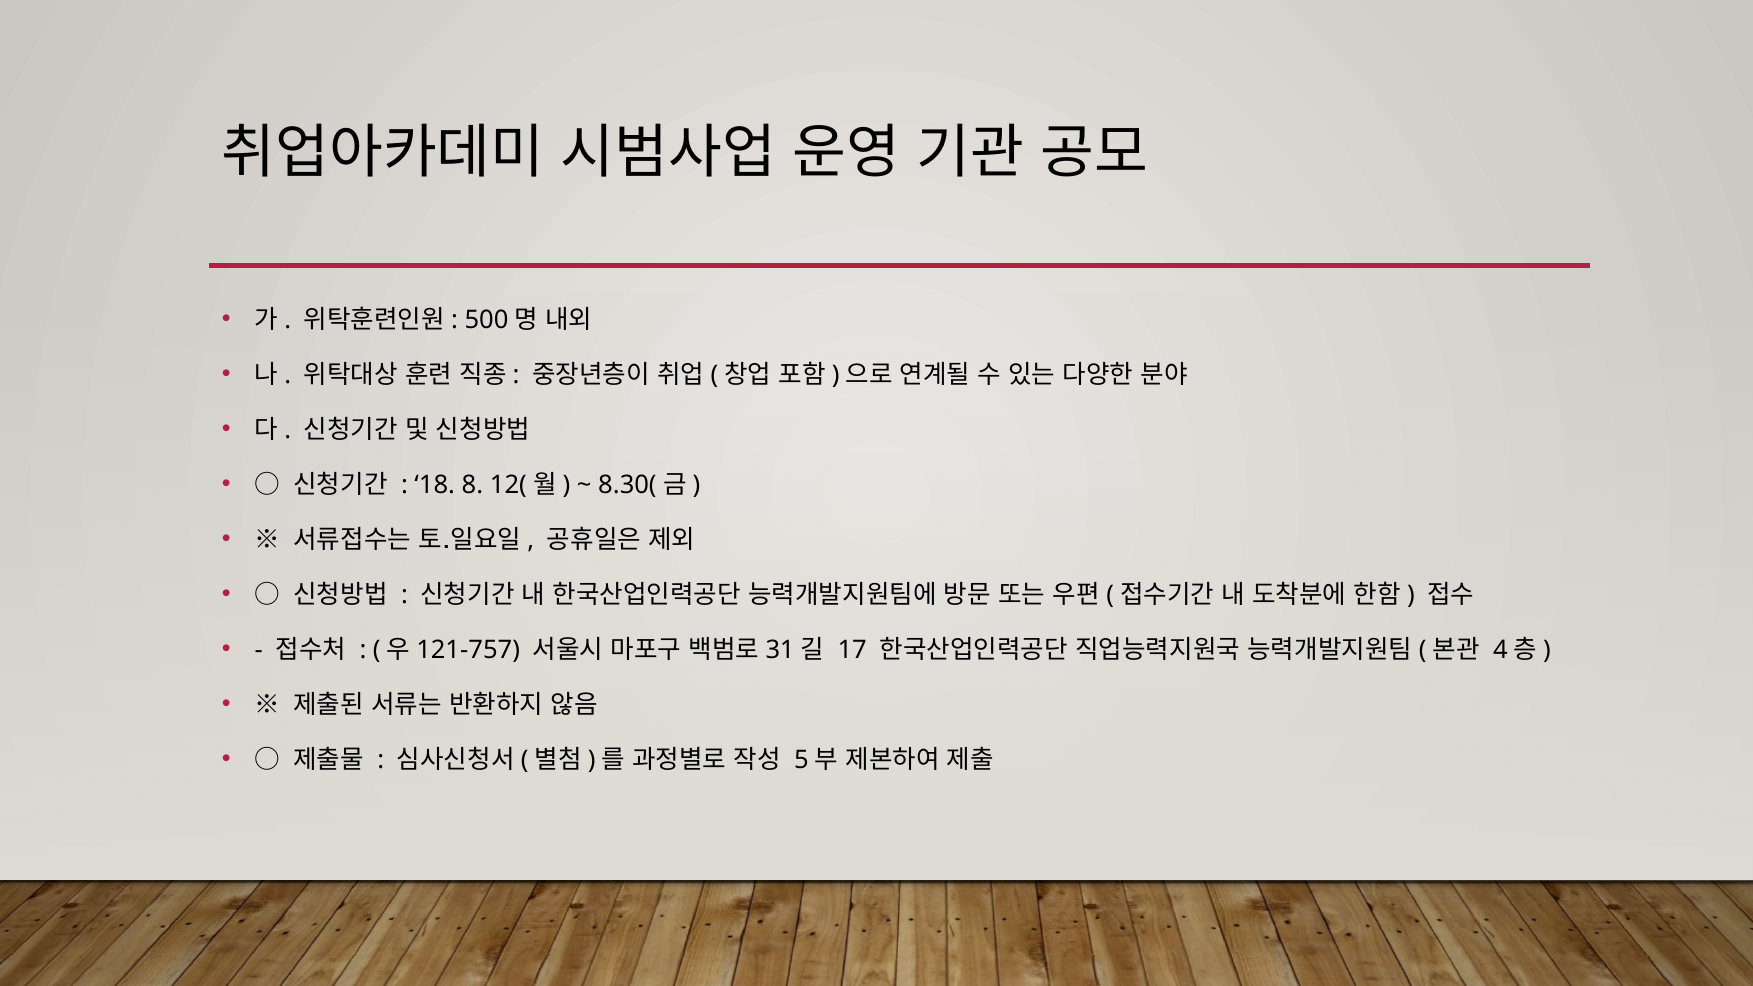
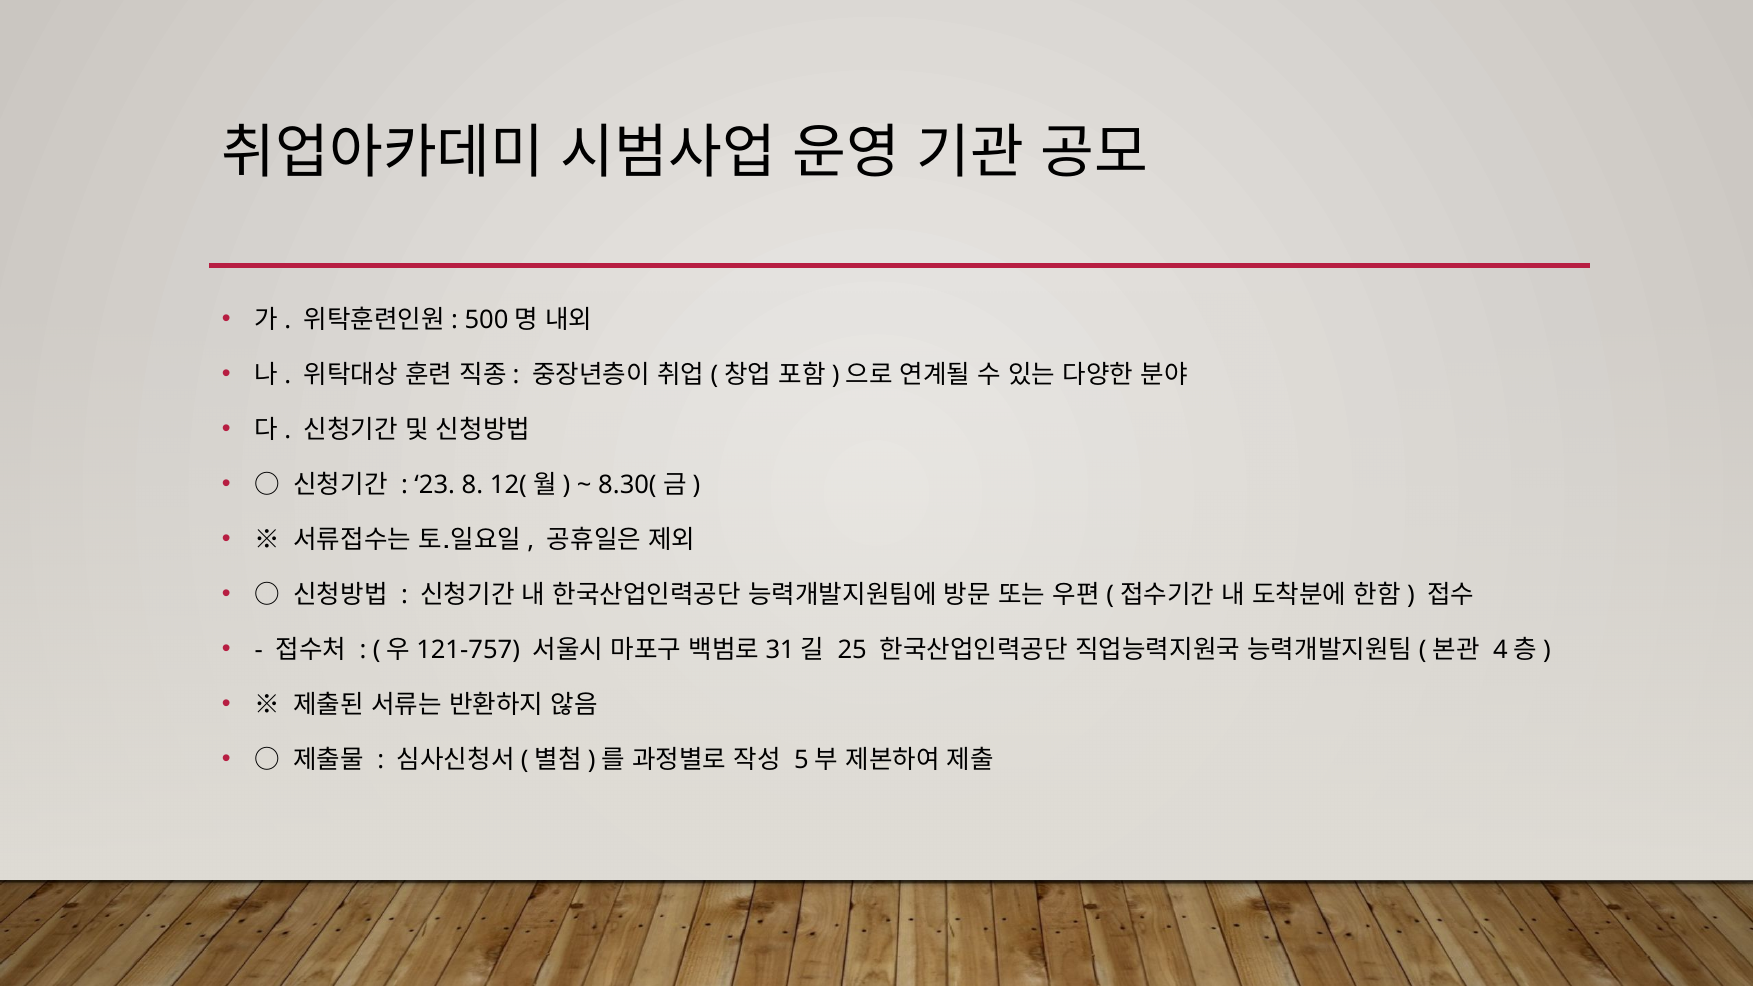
18: 18 -> 23 (435, 485)
17: 17 -> 25 (852, 650)
